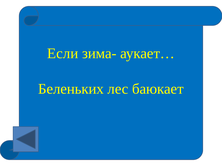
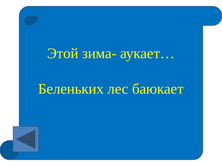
Если: Если -> Этой (63, 54)
